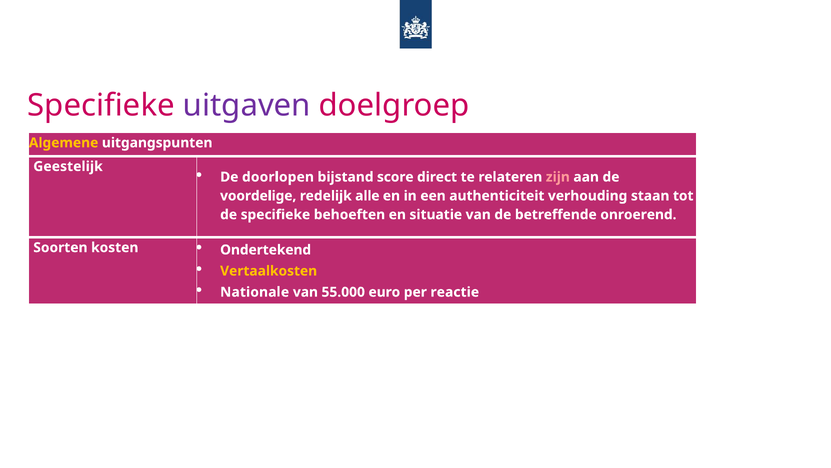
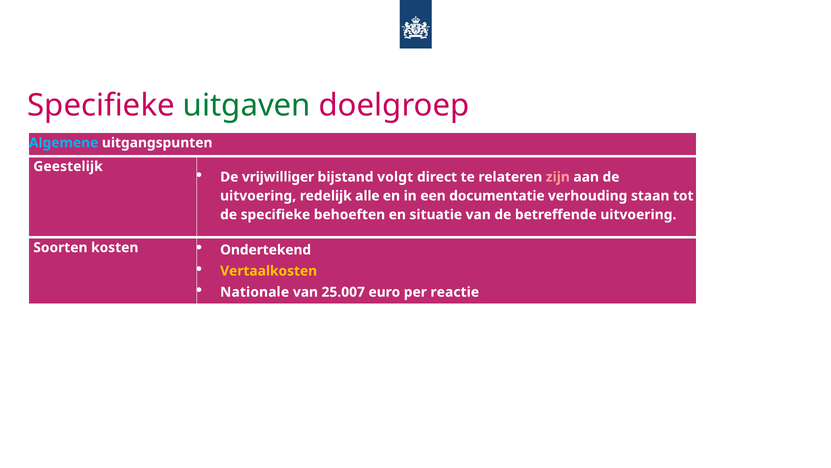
uitgaven colour: purple -> green (247, 106)
Algemene colour: yellow -> light blue (64, 143)
doorlopen: doorlopen -> vrijwilliger (278, 177)
score: score -> volgt (395, 177)
voordelige: voordelige -> uitvoering (258, 196)
authenticiteit: authenticiteit -> documentatie (497, 196)
betreffende onroerend: onroerend -> uitvoering (638, 214)
55.000: 55.000 -> 25.007 (343, 292)
